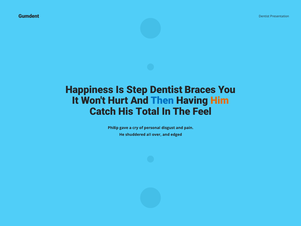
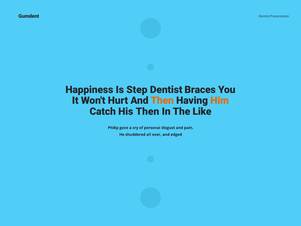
Then colour: blue -> orange (162, 101)
His Total: Total -> Then (147, 111)
Feel: Feel -> Like (202, 111)
